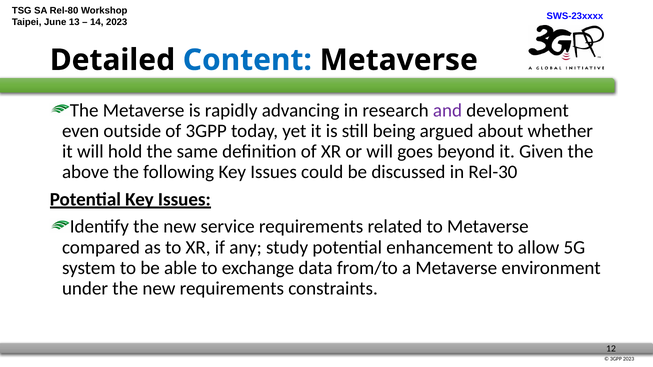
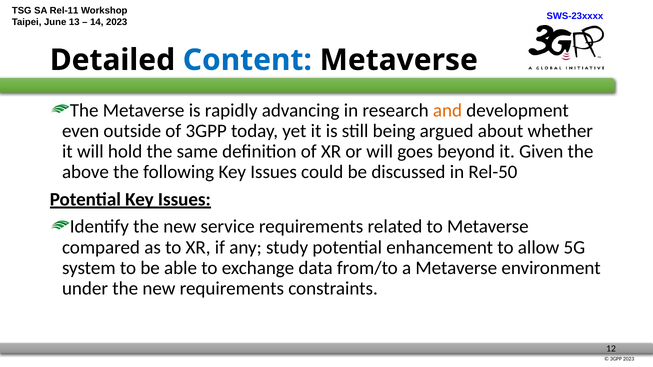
Rel-80: Rel-80 -> Rel-11 (64, 11)
and colour: purple -> orange (447, 110)
Rel-30: Rel-30 -> Rel-50 (493, 172)
